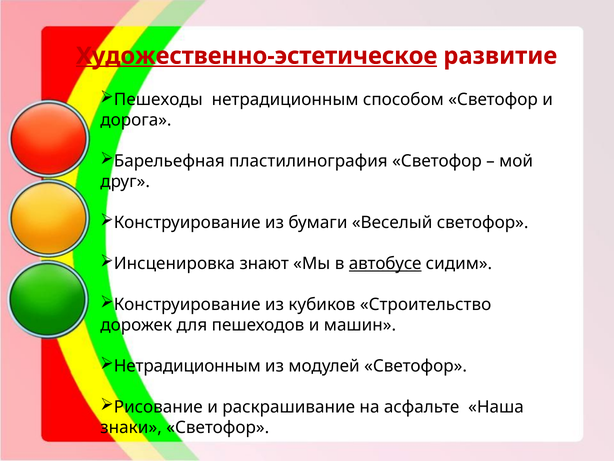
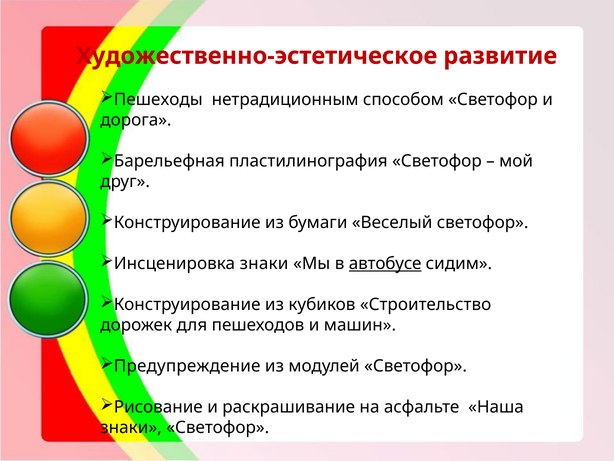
Художественно-эстетическое underline: present -> none (257, 56)
Инсценировка знают: знают -> знаки (264, 263)
Нетрадиционным: Нетрадиционным -> Предупреждение (187, 366)
